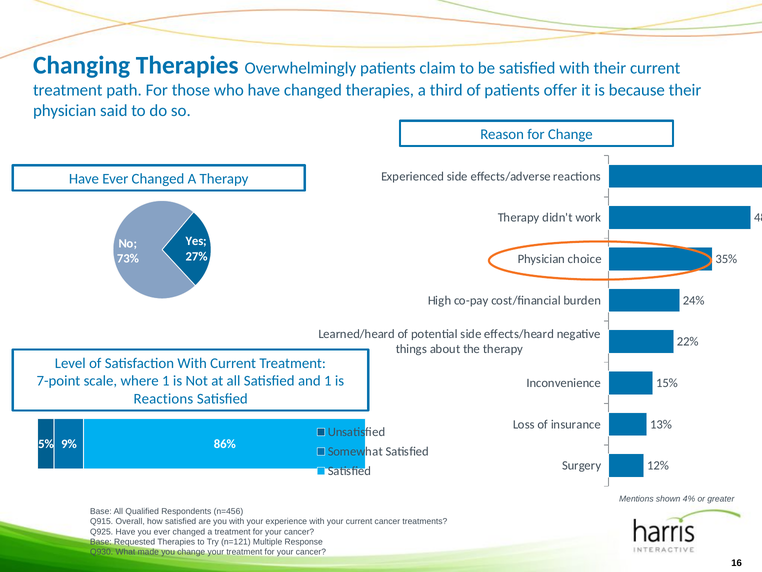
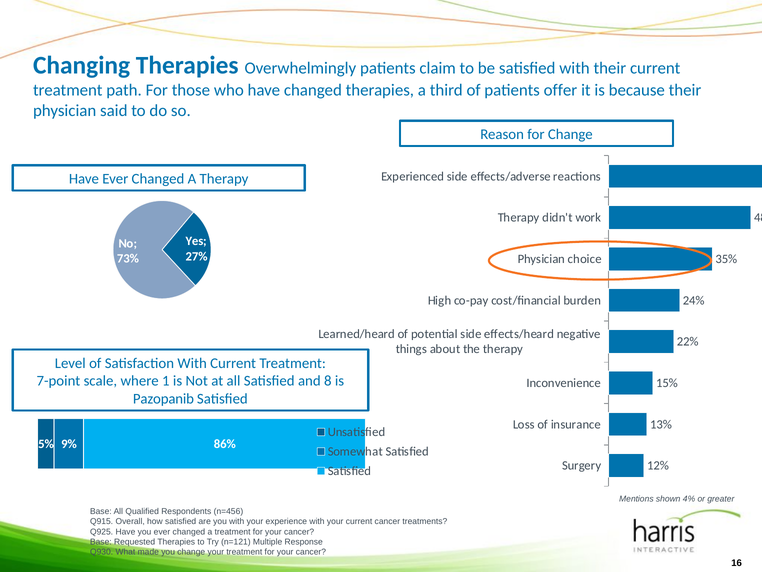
and 1: 1 -> 8 (328, 381)
Reactions: Reactions -> Pazopanib (163, 399)
